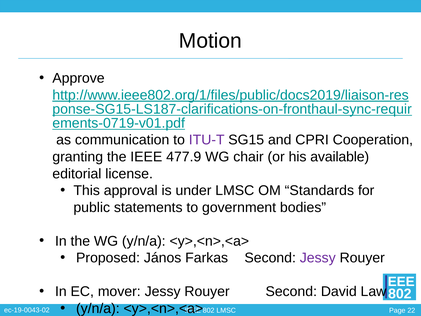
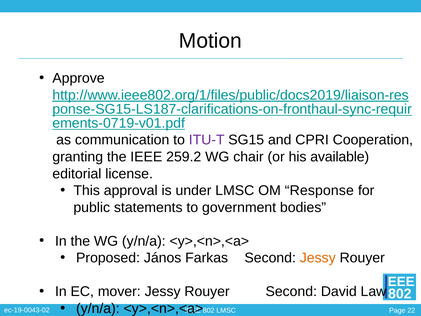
477.9: 477.9 -> 259.2 (184, 157)
Standards: Standards -> Response (319, 190)
Jessy colour: purple -> orange (318, 258)
